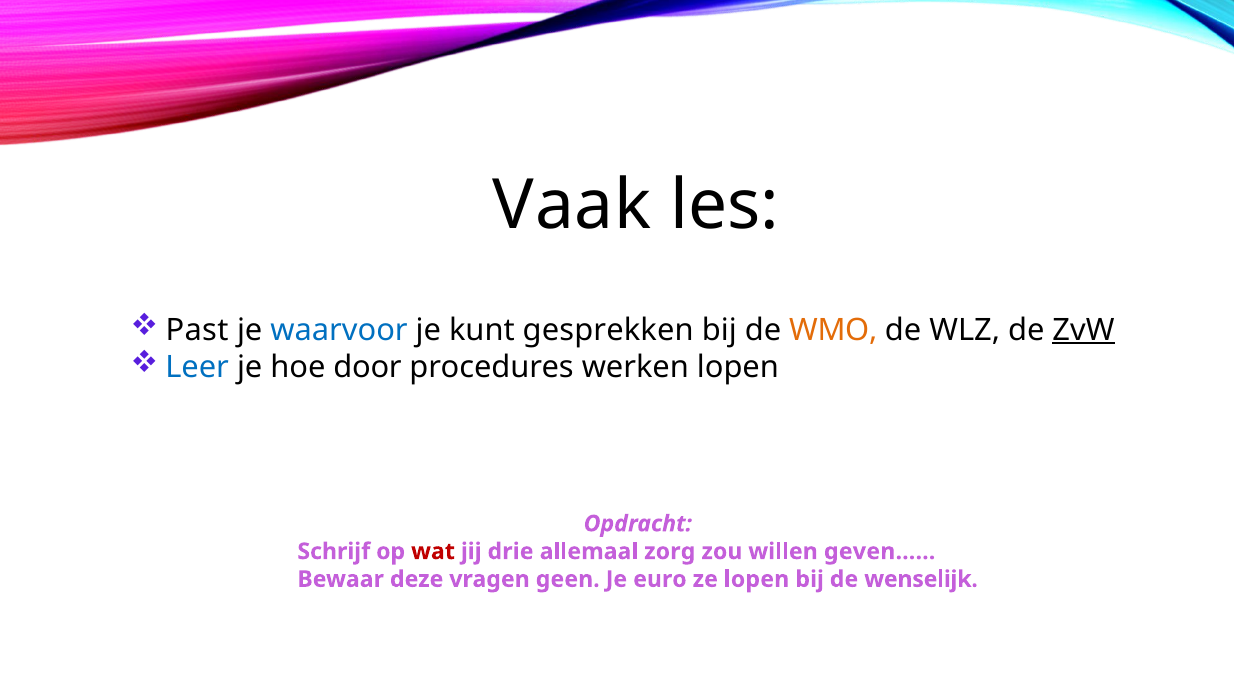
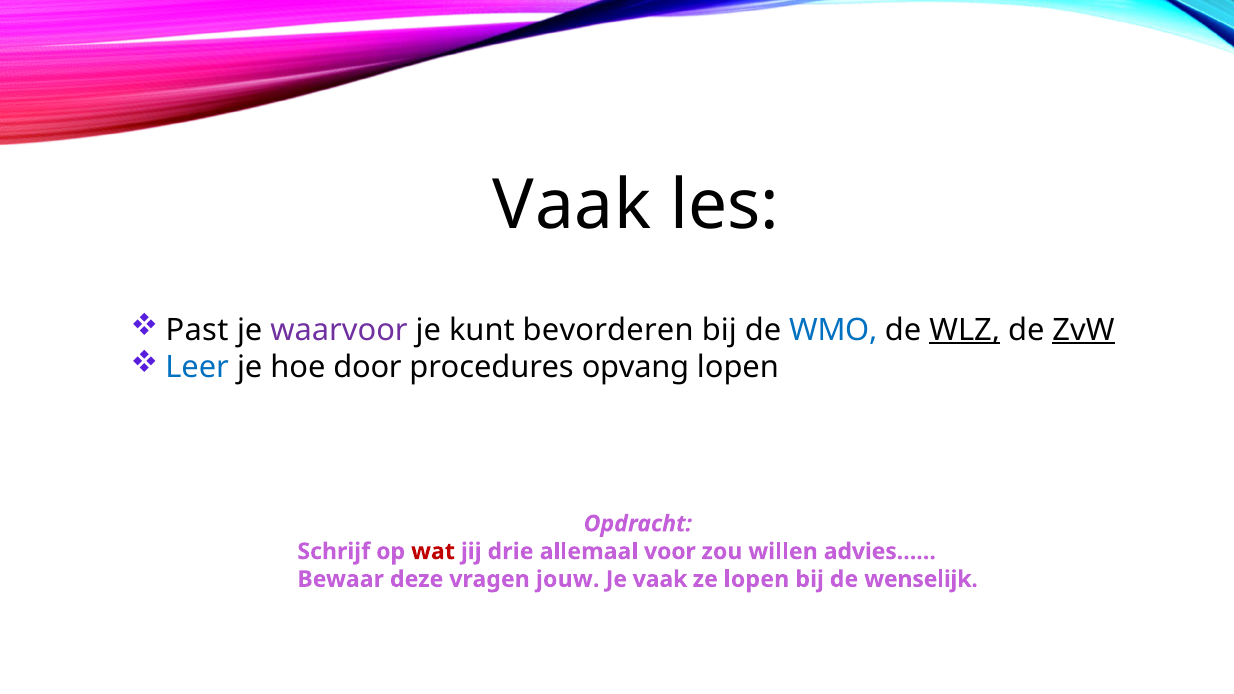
waarvoor colour: blue -> purple (339, 330)
gesprekken: gesprekken -> bevorderen (608, 330)
WMO colour: orange -> blue (833, 330)
WLZ underline: none -> present (965, 330)
werken: werken -> opvang (635, 367)
zorg: zorg -> voor (670, 552)
geven……: geven…… -> advies…… (880, 552)
geen: geen -> jouw (568, 579)
Je euro: euro -> vaak (660, 579)
